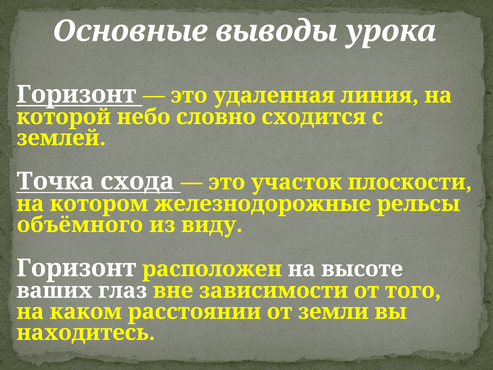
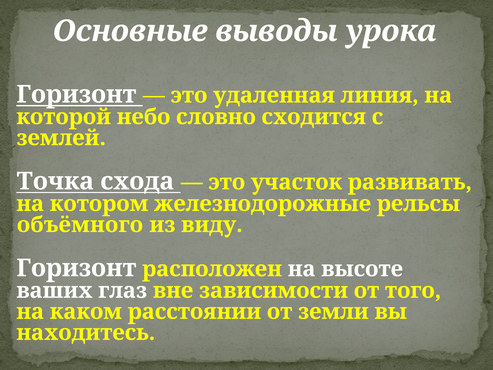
плоскости: плоскости -> развивать (410, 182)
